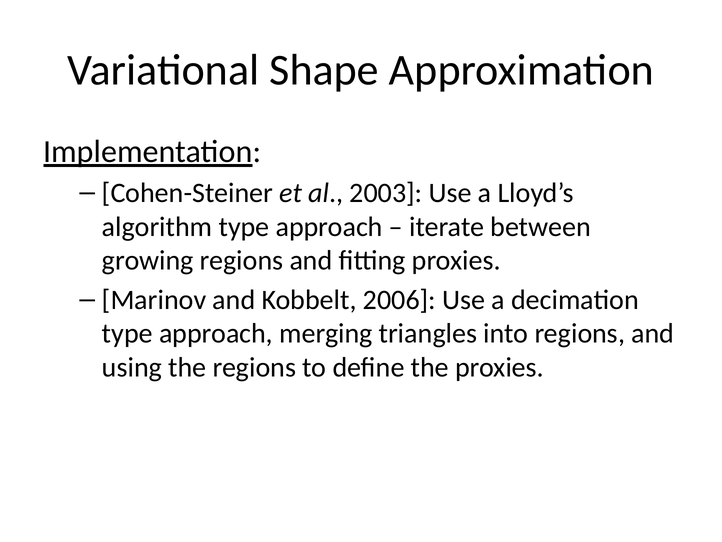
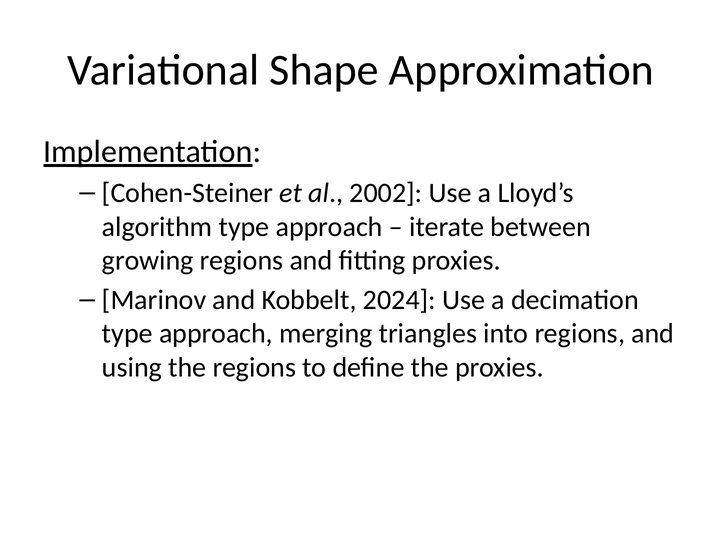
2003: 2003 -> 2002 (386, 193)
2006: 2006 -> 2024 (399, 300)
